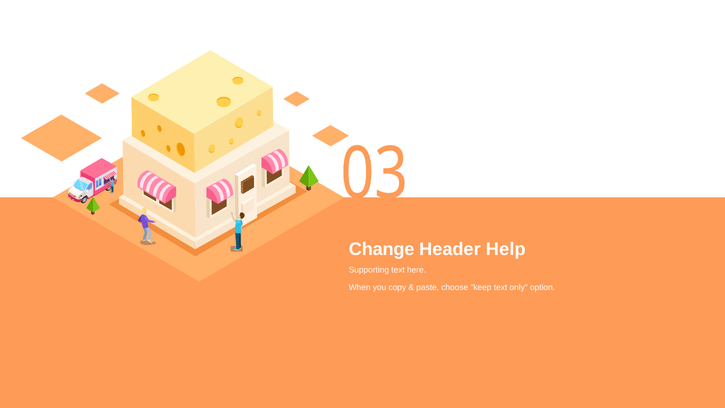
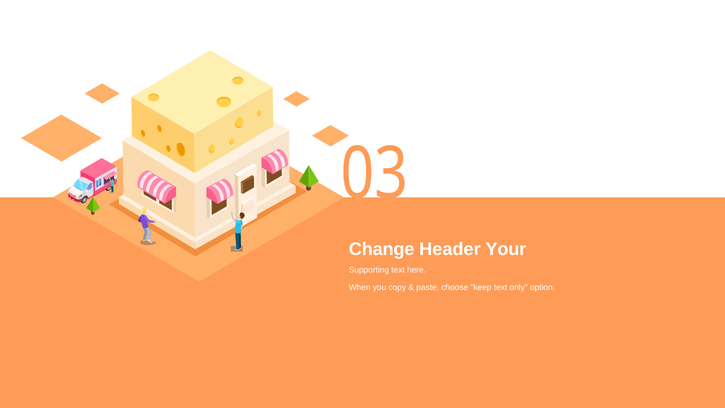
Help: Help -> Your (506, 249)
